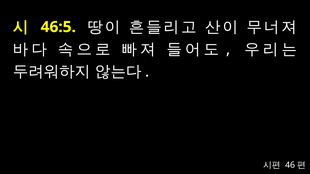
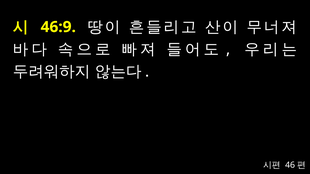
46:5: 46:5 -> 46:9 (58, 27)
